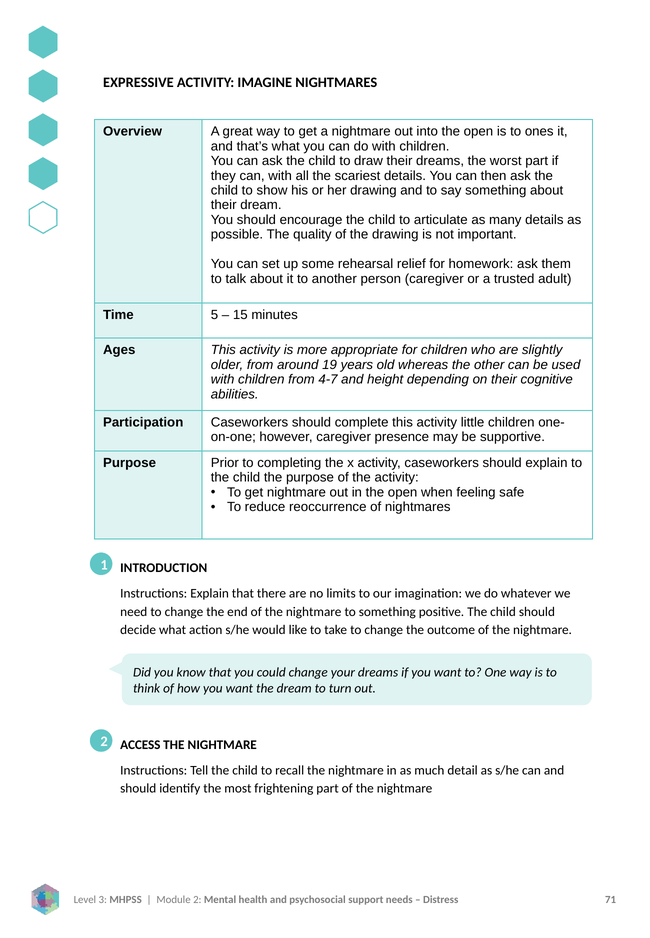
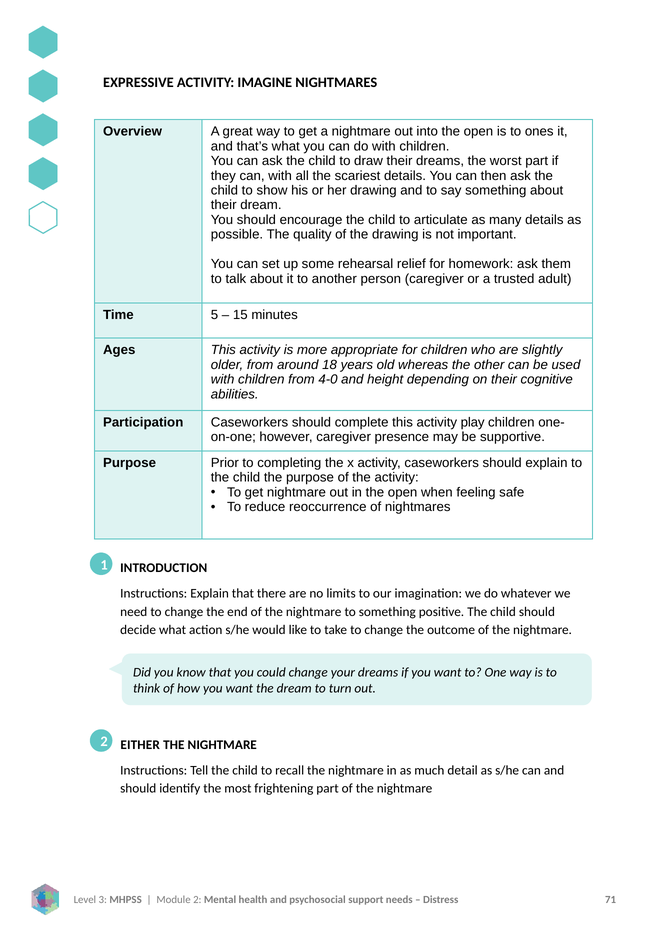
19: 19 -> 18 (330, 365)
4-7: 4-7 -> 4-0 (328, 380)
little: little -> play (473, 423)
ACCESS: ACCESS -> EITHER (140, 746)
